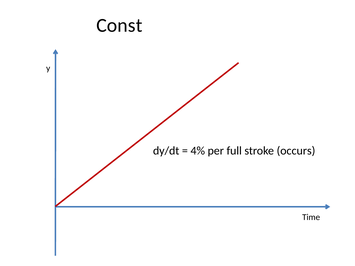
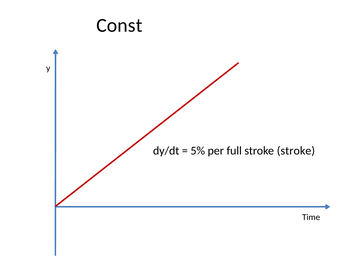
4%: 4% -> 5% (198, 151)
stroke occurs: occurs -> stroke (296, 151)
